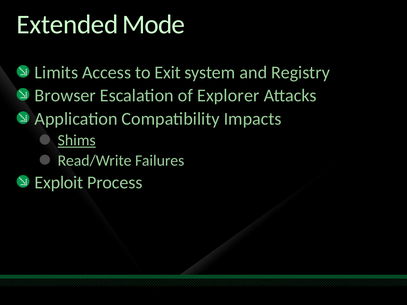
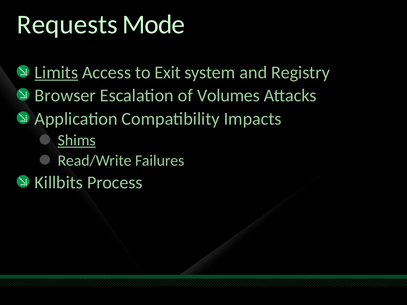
Extended: Extended -> Requests (67, 25)
Limits underline: none -> present (56, 73)
Explorer: Explorer -> Volumes (228, 96)
Exploit: Exploit -> Killbits (59, 183)
